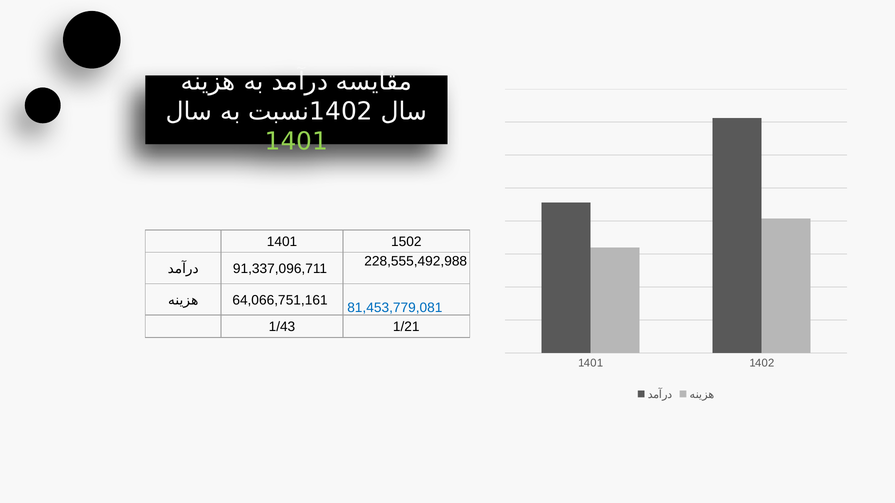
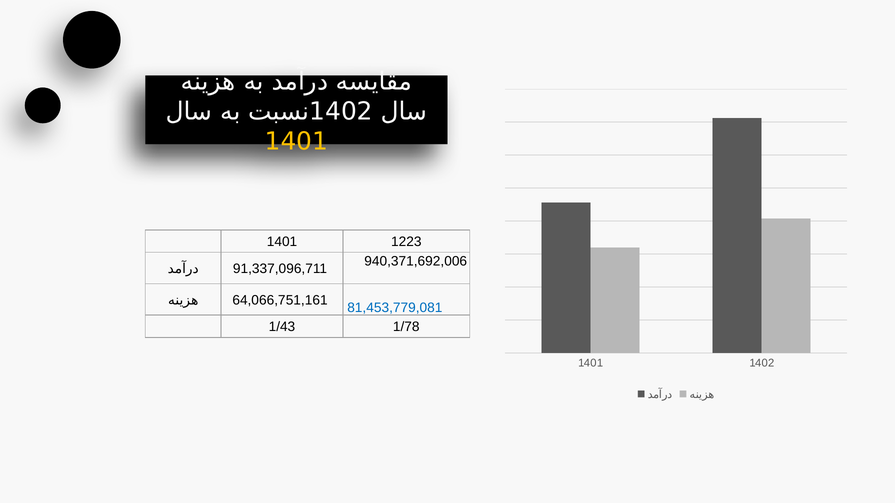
1401 colour: light green -> yellow (296, 141)
1502: 1502 -> 1223 (406, 242)
228,555,492,988: 228,555,492,988 -> 940,371,692,006 (416, 261)
1/21: 1/21 -> 1/78 (406, 327)
